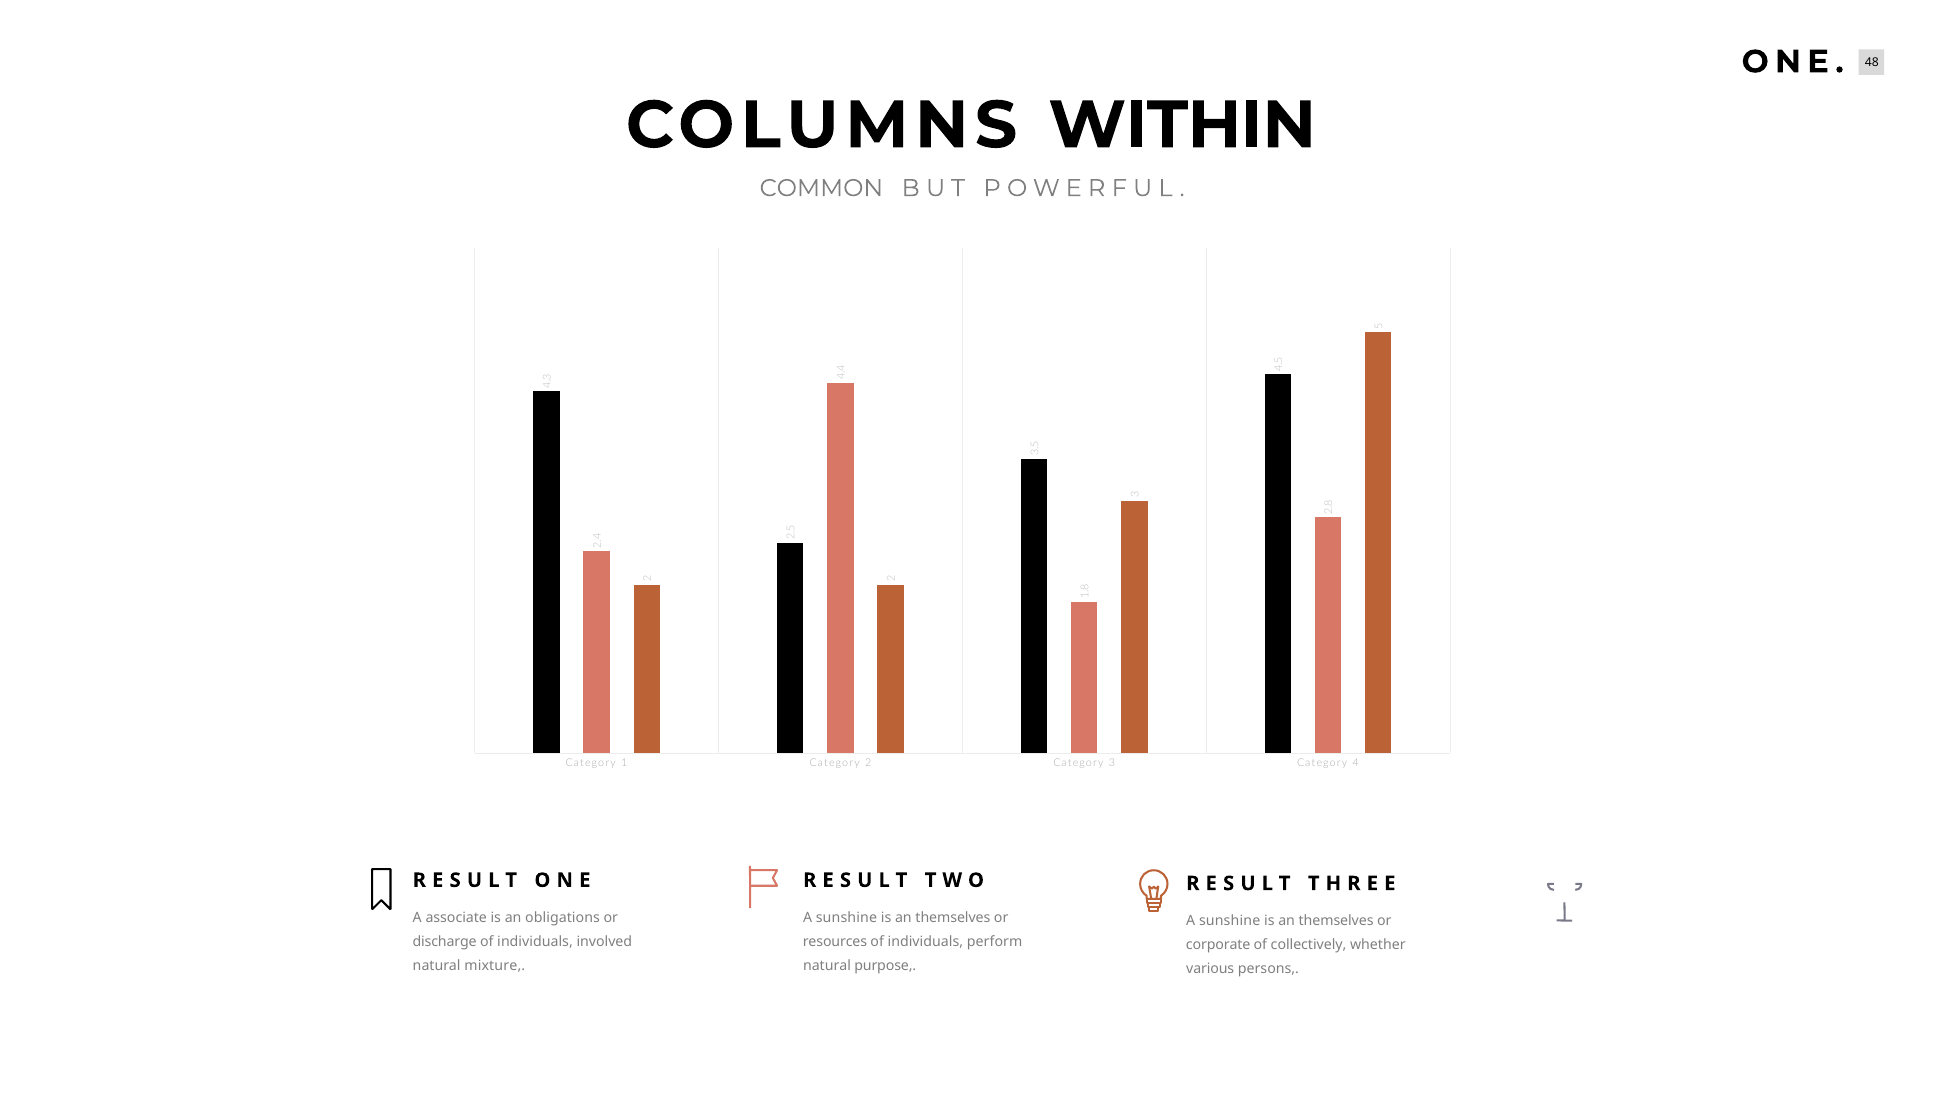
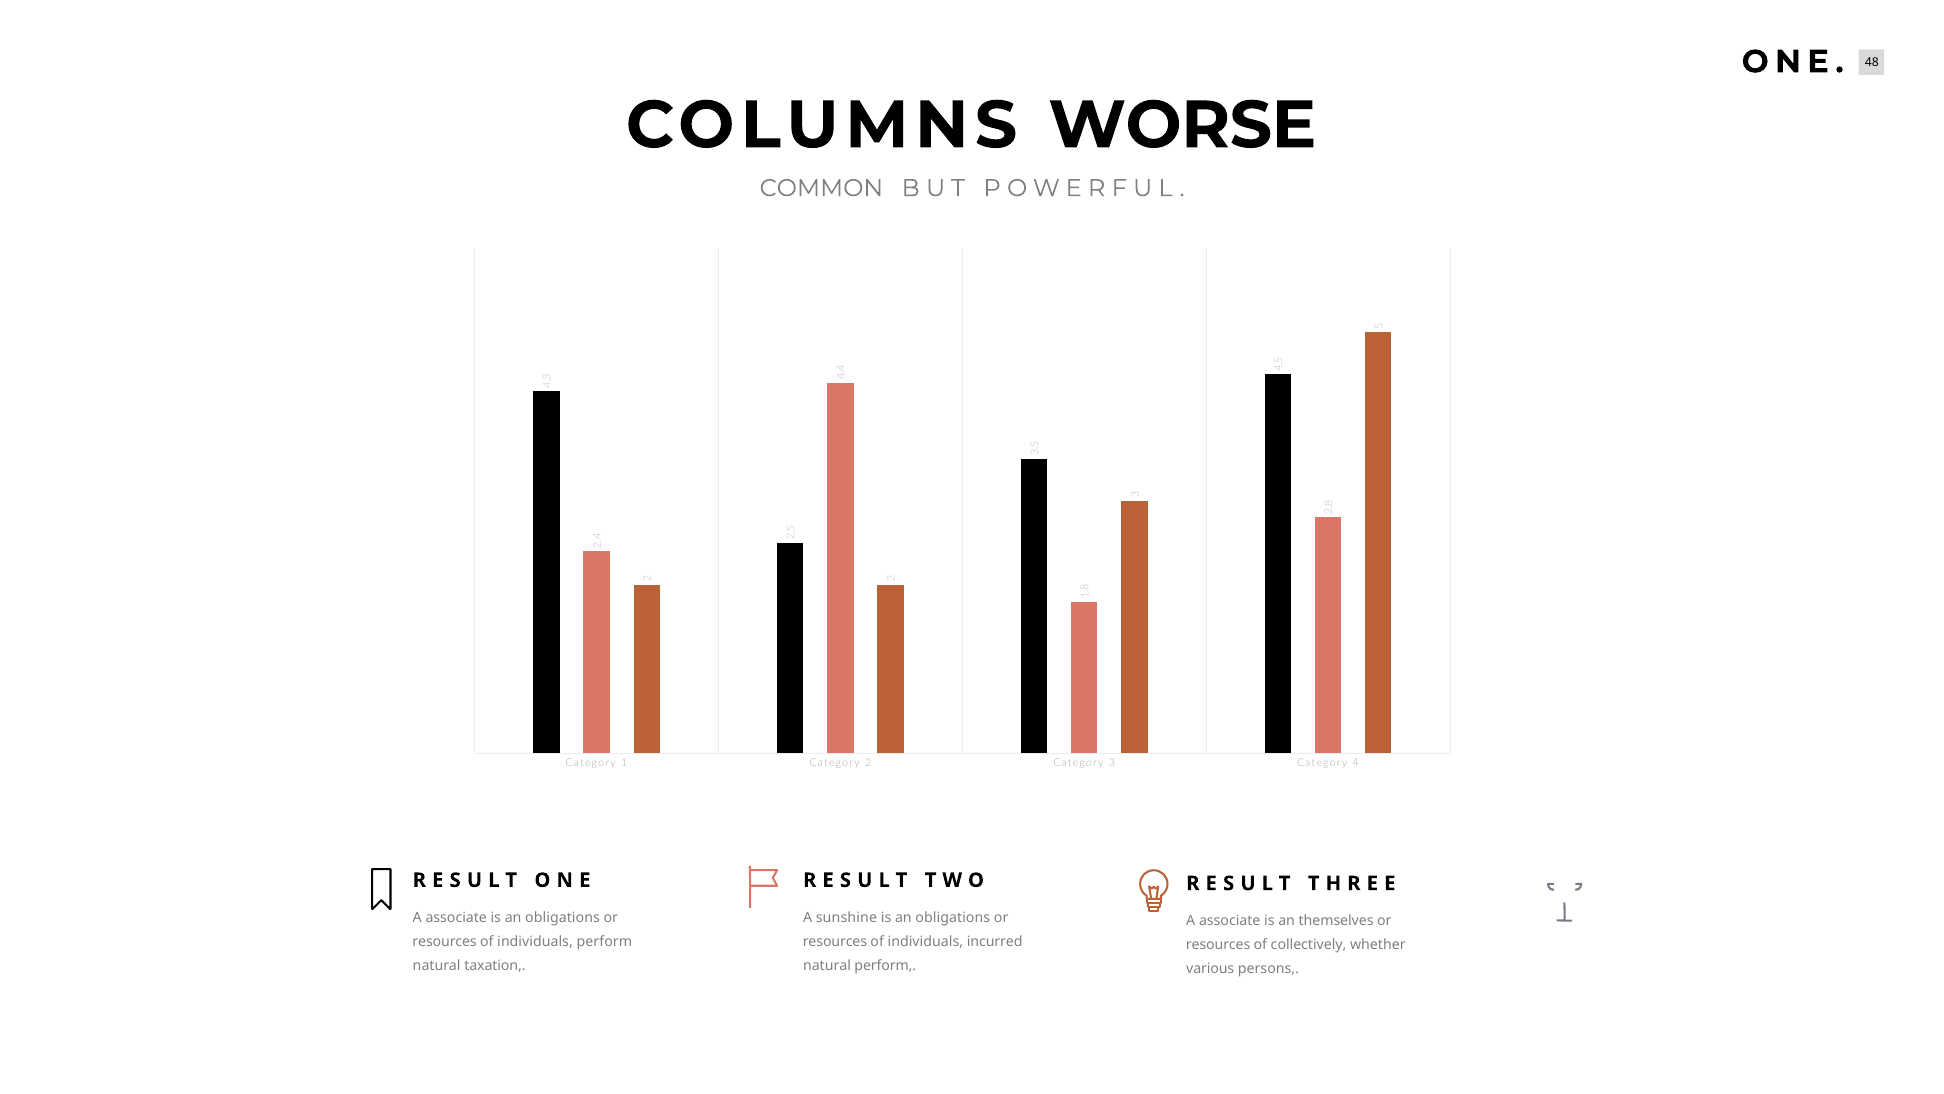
WITHIN: WITHIN -> WORSE (1182, 125)
themselves: themselves -> obligations (953, 918)
sunshine: sunshine -> associate (1230, 921)
discharge: discharge -> resources (445, 941)
individuals involved: involved -> perform (604, 941)
perform: perform -> incurred (995, 941)
corporate: corporate -> resources (1218, 945)
mixture: mixture -> taxation (495, 965)
natural purpose: purpose -> perform (885, 965)
